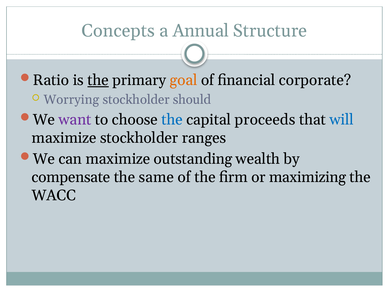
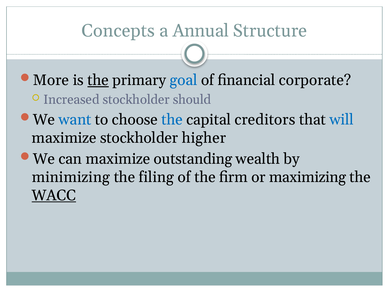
Ratio: Ratio -> More (51, 80)
goal colour: orange -> blue (184, 80)
Worrying: Worrying -> Increased (71, 99)
want colour: purple -> blue (75, 119)
proceeds: proceeds -> creditors (265, 119)
ranges: ranges -> higher (204, 138)
compensate: compensate -> minimizing (71, 177)
same: same -> filing (156, 177)
WACC underline: none -> present (54, 195)
